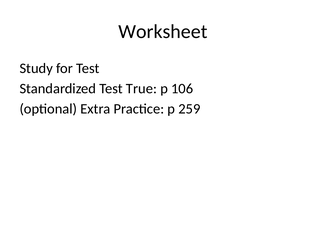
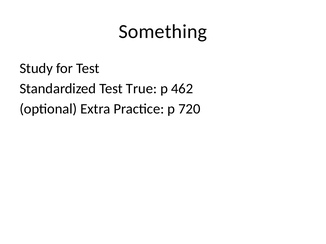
Worksheet: Worksheet -> Something (163, 32)
106: 106 -> 462 (182, 89)
259: 259 -> 720 (189, 109)
